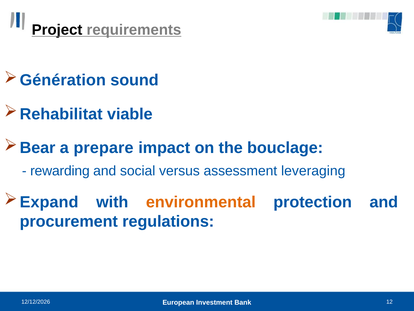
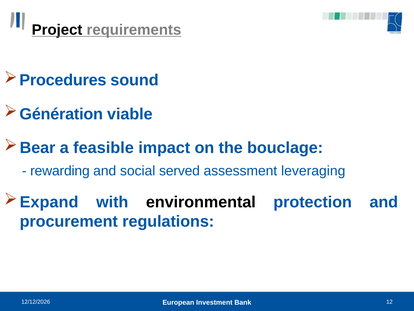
Génération: Génération -> Procedures (63, 80)
Rehabilitat: Rehabilitat -> Génération (61, 114)
prepare: prepare -> feasible (104, 148)
versus: versus -> served (180, 171)
environmental colour: orange -> black (201, 202)
